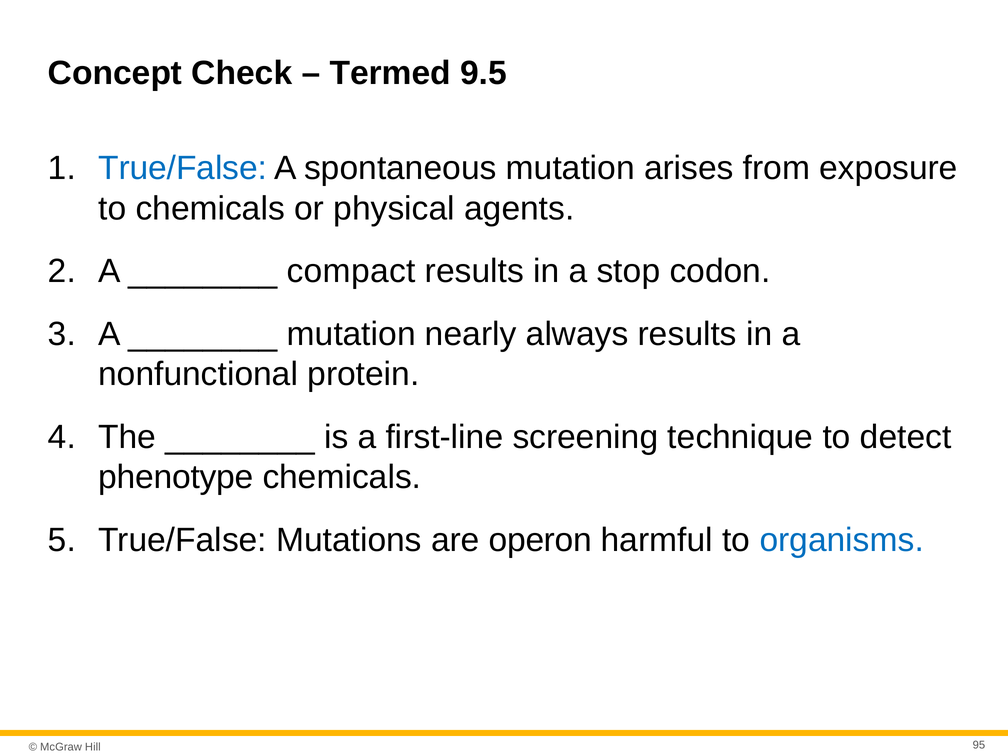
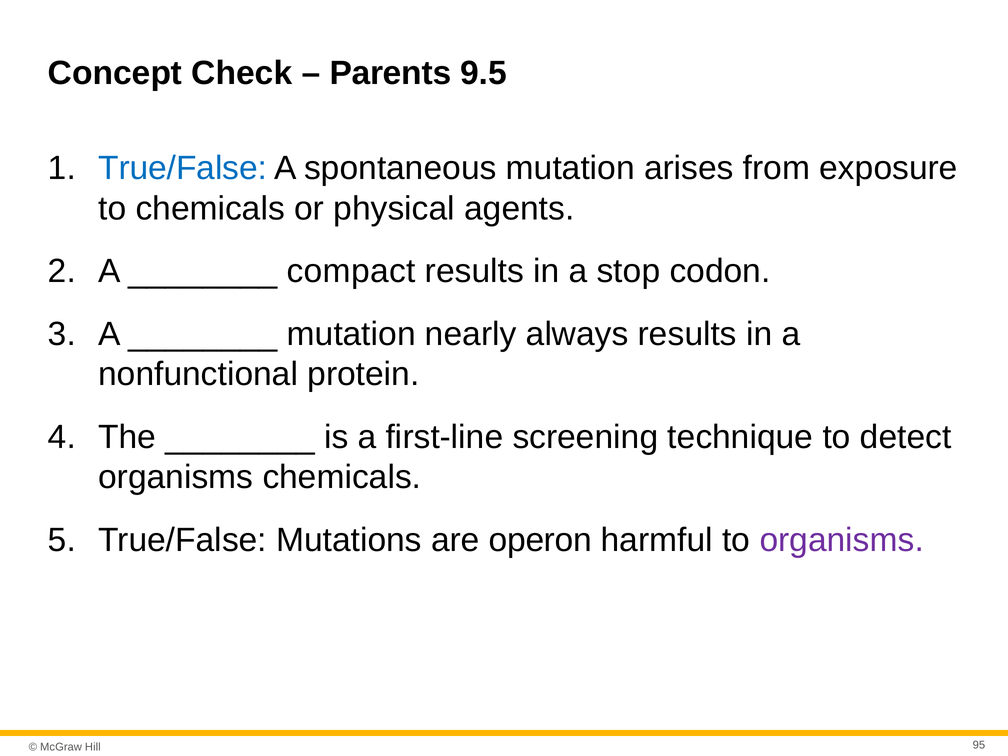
Termed: Termed -> Parents (390, 73)
phenotype: phenotype -> organisms (176, 477)
organisms colour: blue -> purple (842, 540)
